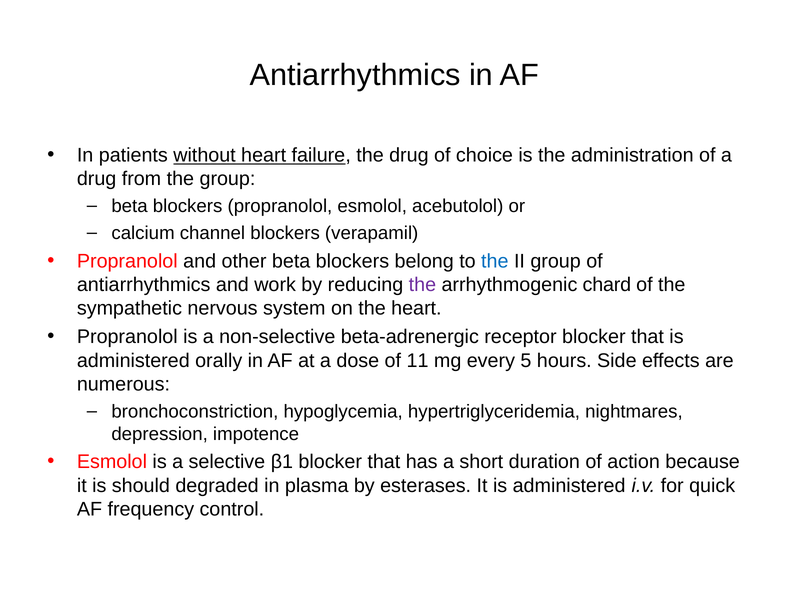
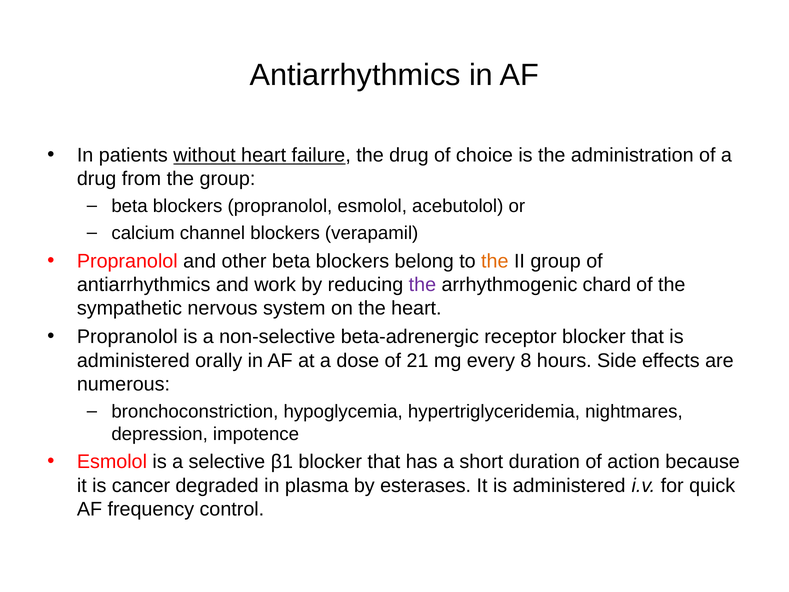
the colour: blue -> orange (495, 261)
11: 11 -> 21 (417, 360)
5: 5 -> 8 (526, 360)
should: should -> cancer (141, 485)
